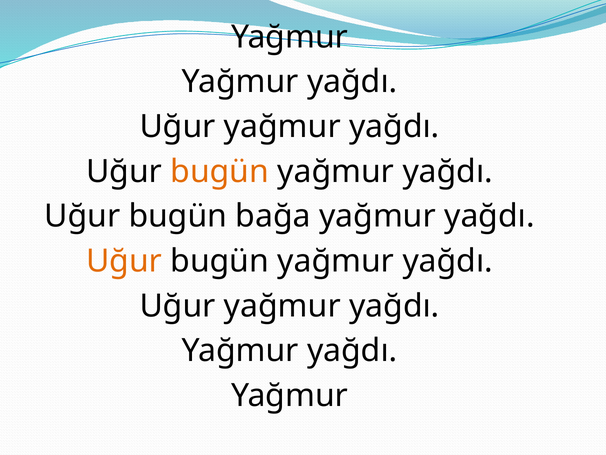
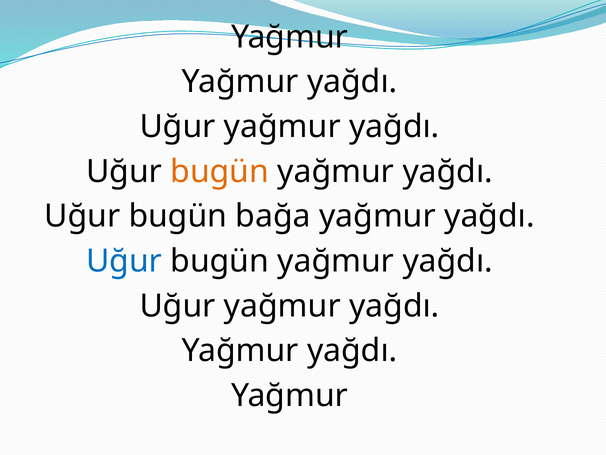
Uğur colour: orange -> blue (124, 261)
